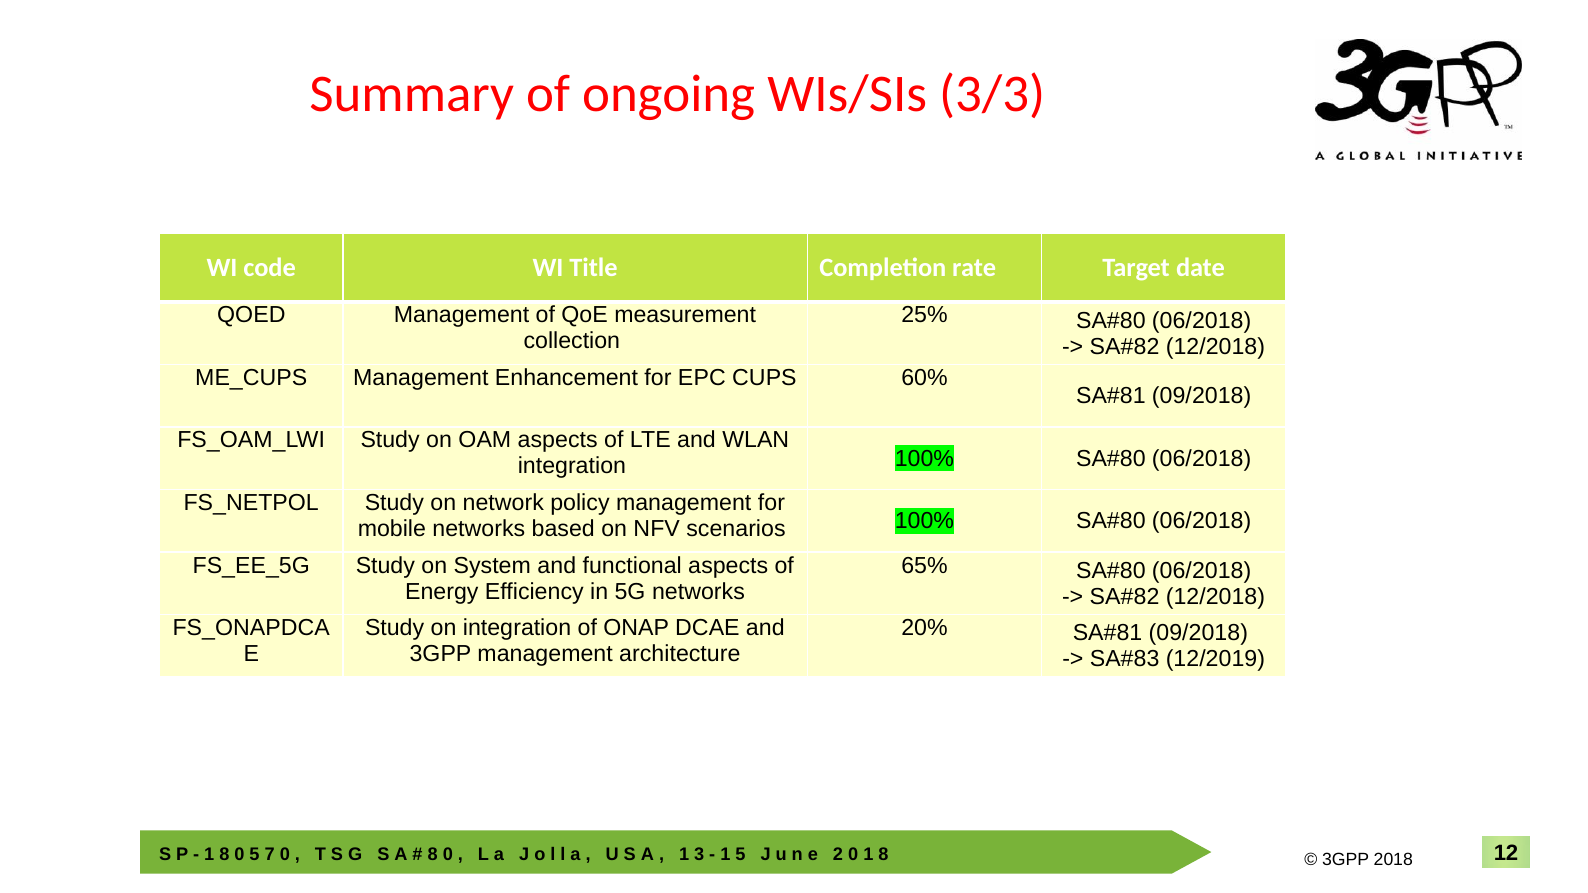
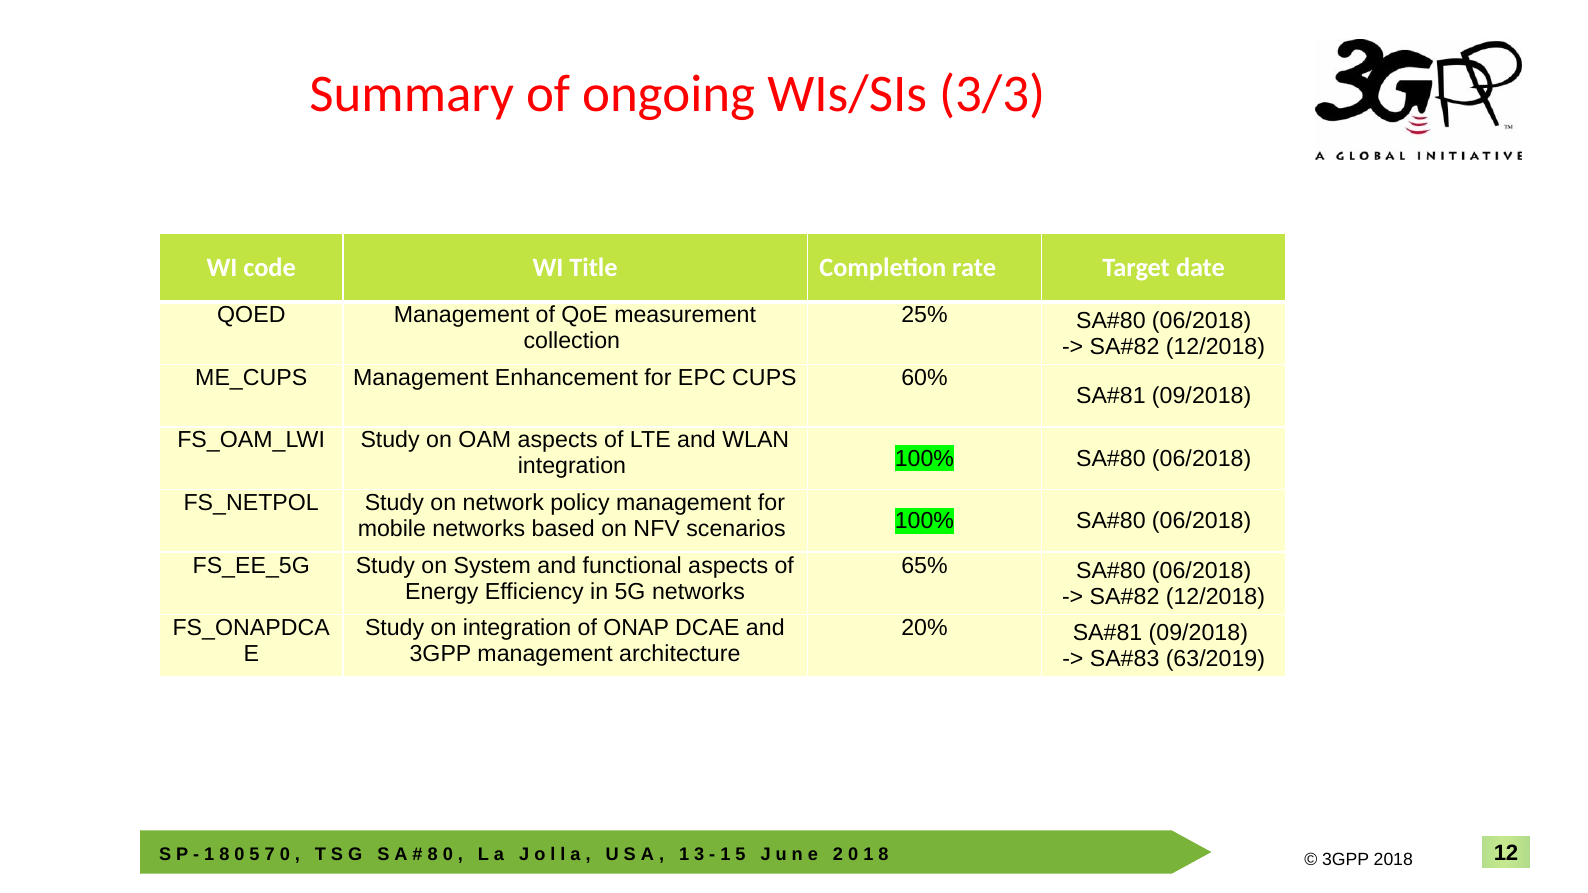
12/2019: 12/2019 -> 63/2019 (1215, 659)
